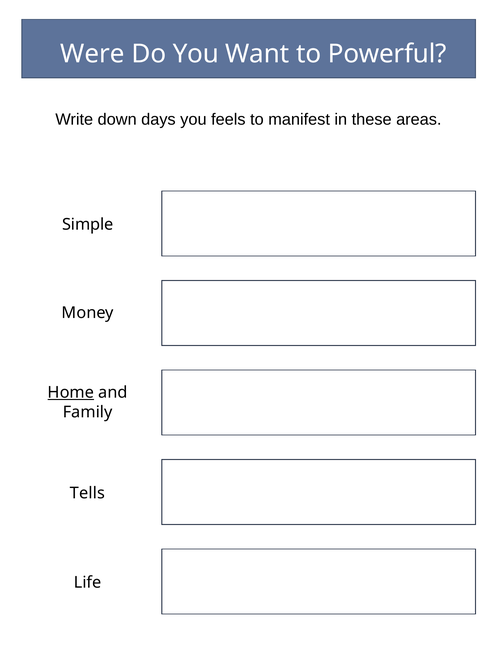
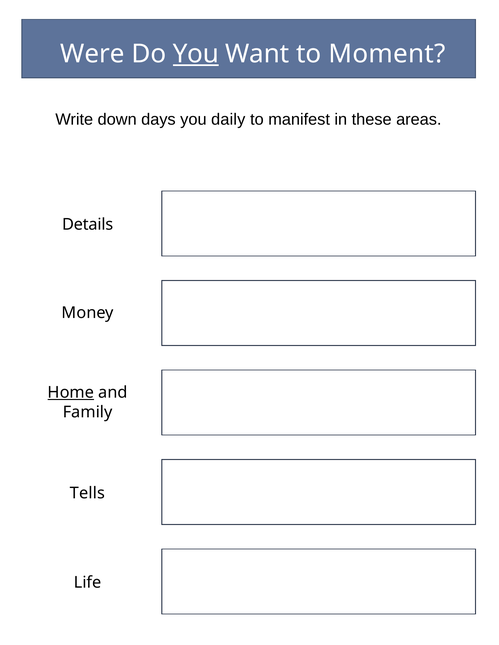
You underline: none -> present (196, 54)
Powerful: Powerful -> Moment (387, 54)
feels: feels -> daily (228, 120)
Simple: Simple -> Details (88, 225)
